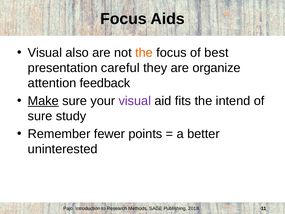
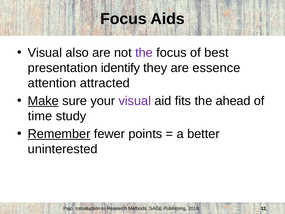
the colour: orange -> purple (144, 53)
careful: careful -> identify (120, 68)
organize: organize -> essence (216, 68)
feedback: feedback -> attracted (105, 83)
intend: intend -> ahead (233, 101)
sure: sure -> time (40, 116)
Remember underline: none -> present (59, 134)
